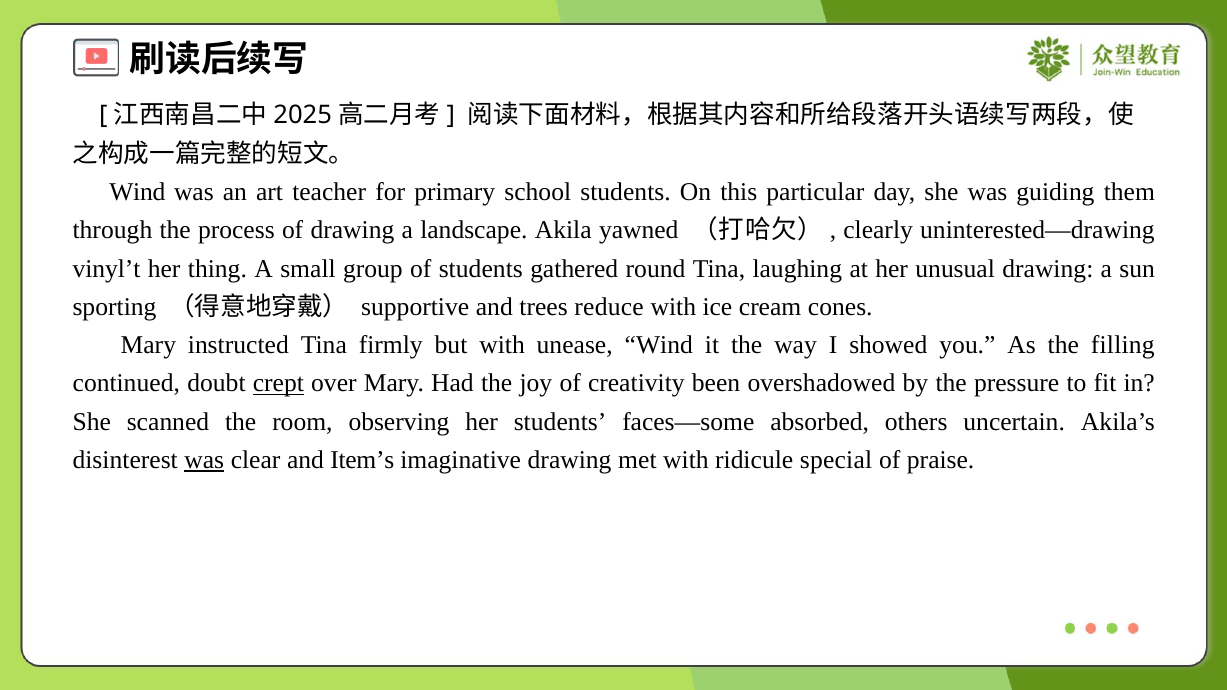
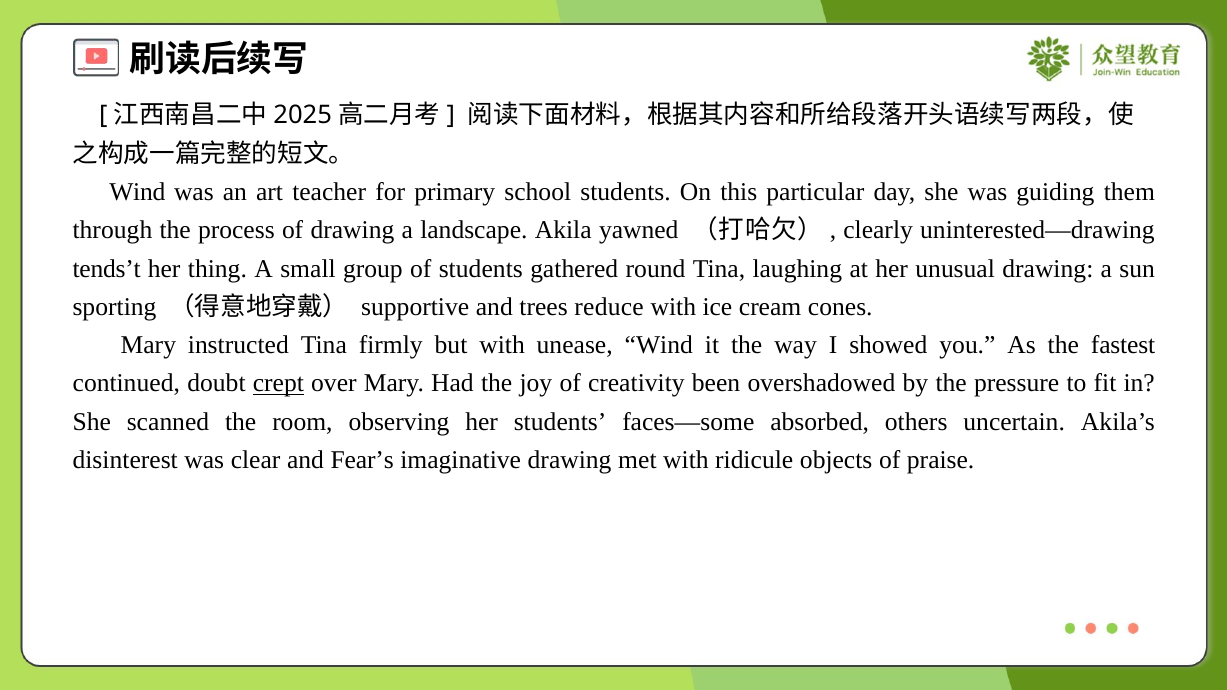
vinyl’t: vinyl’t -> tends’t (107, 269)
filling: filling -> fastest (1123, 345)
was underline: present -> none (204, 460)
Item’s: Item’s -> Fear’s (362, 460)
special: special -> objects (836, 460)
